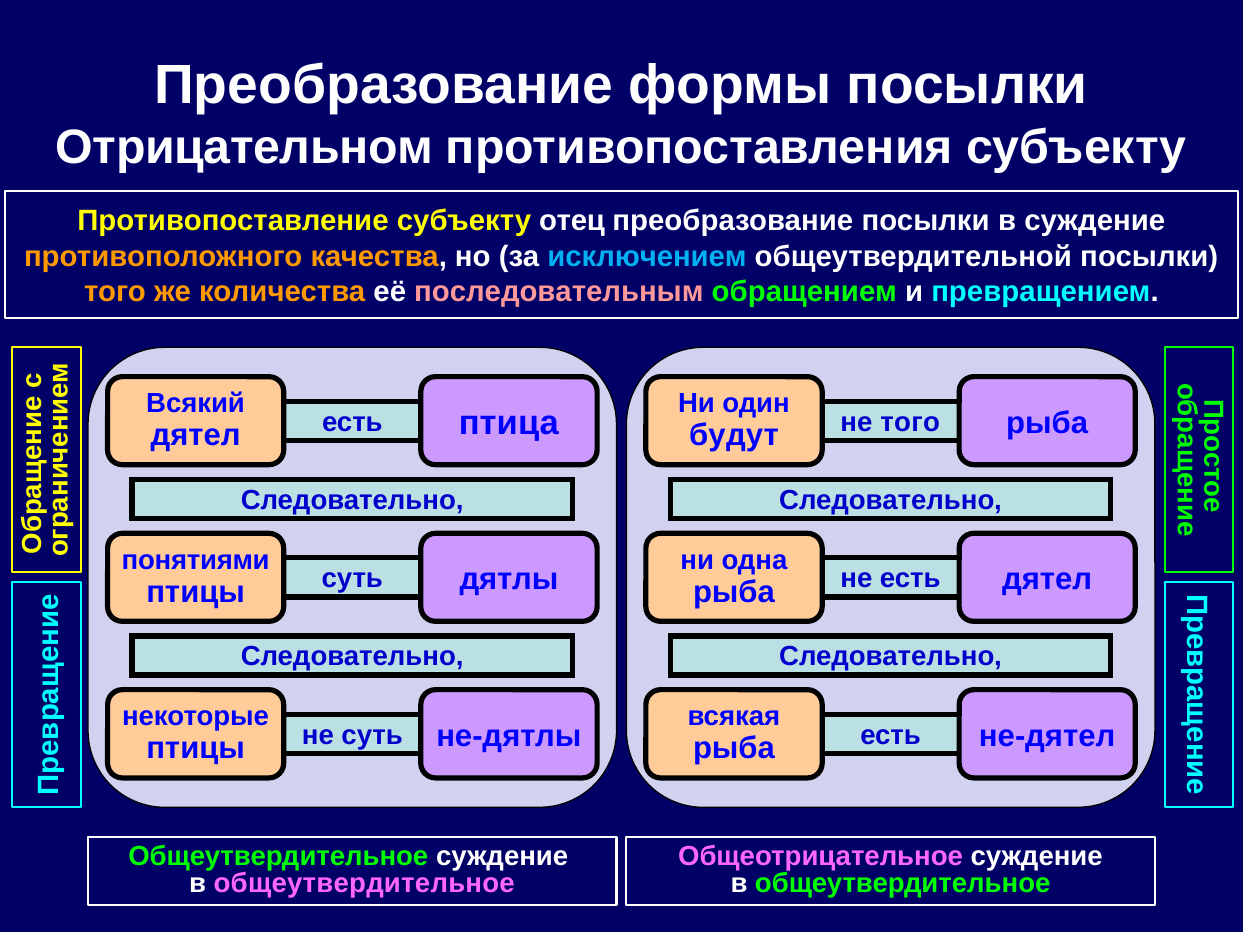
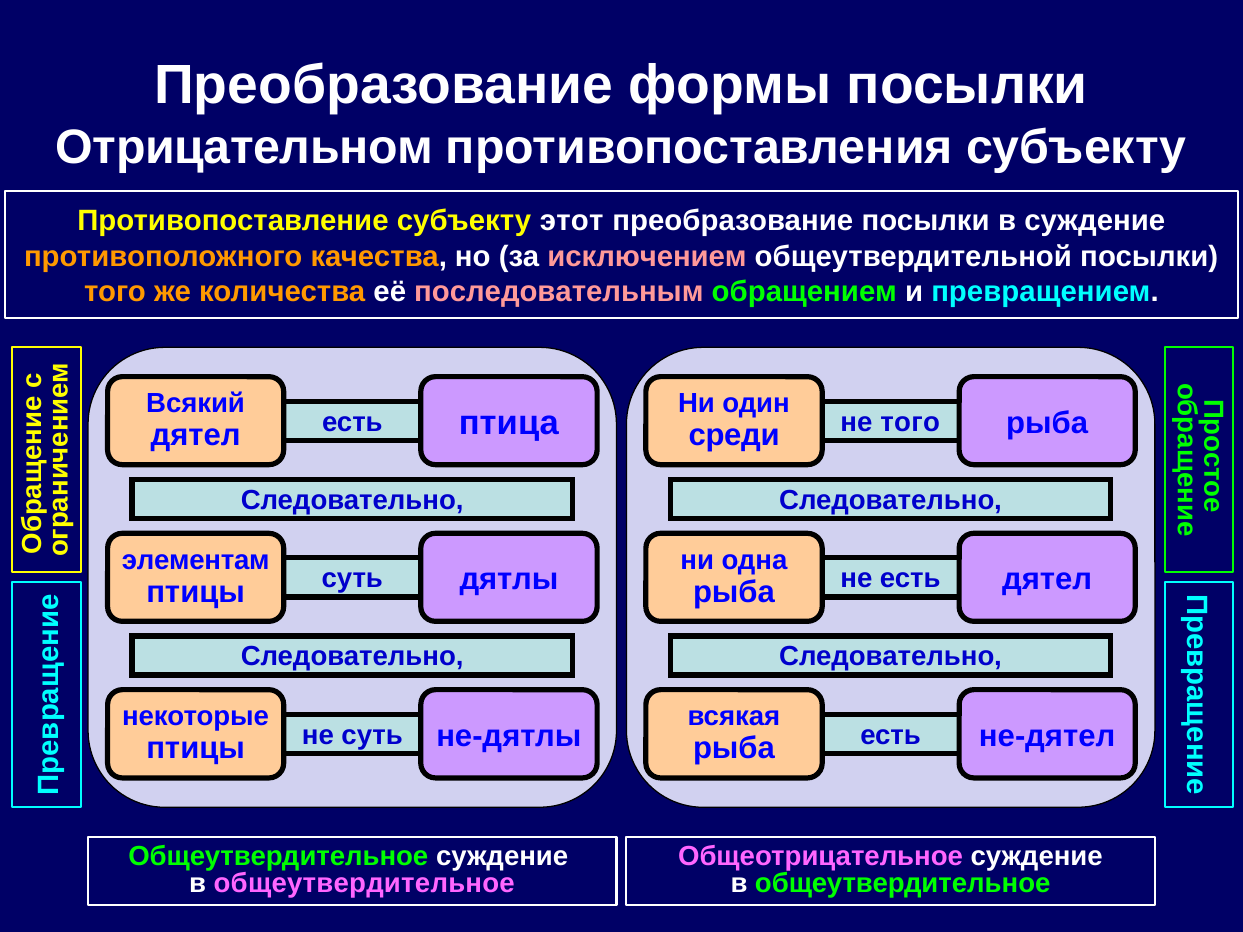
отец: отец -> этот (572, 221)
исключением colour: light blue -> pink (647, 257)
будут: будут -> среди (734, 435)
понятиями: понятиями -> элементам (196, 560)
